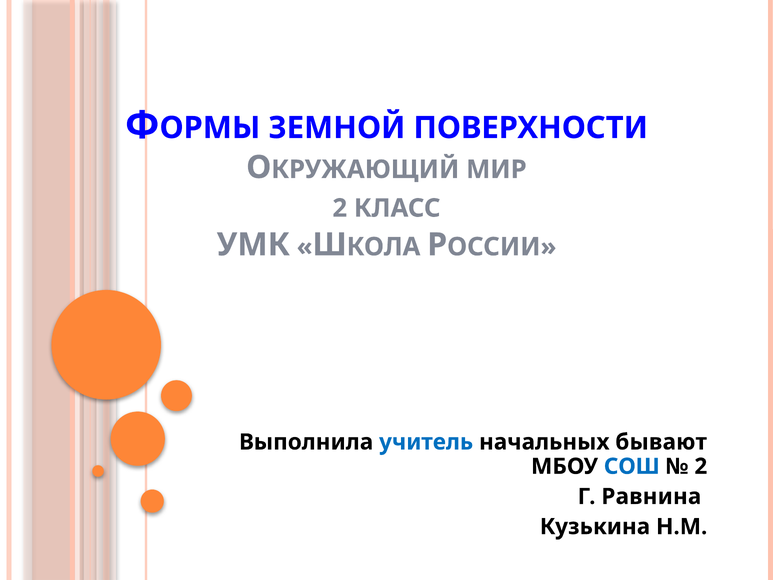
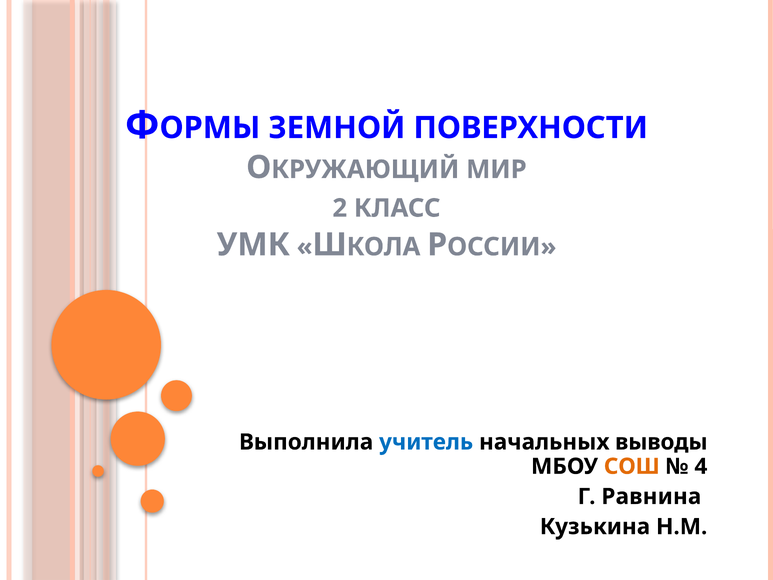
бывают: бывают -> выводы (661, 442)
СОШ colour: blue -> orange (632, 466)
2: 2 -> 4 (701, 466)
